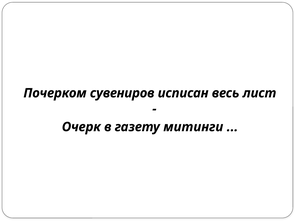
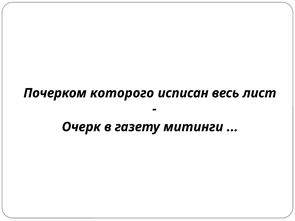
сувениров: сувениров -> которого (122, 93)
